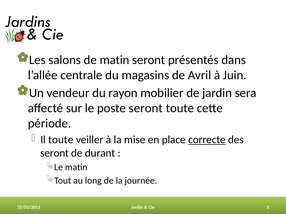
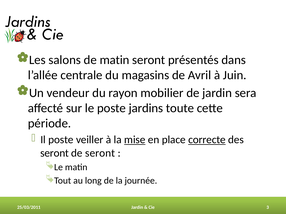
poste seront: seront -> jardins (146, 108)
Il toute: toute -> poste (61, 140)
mise underline: none -> present (135, 140)
de durant: durant -> seront (100, 153)
